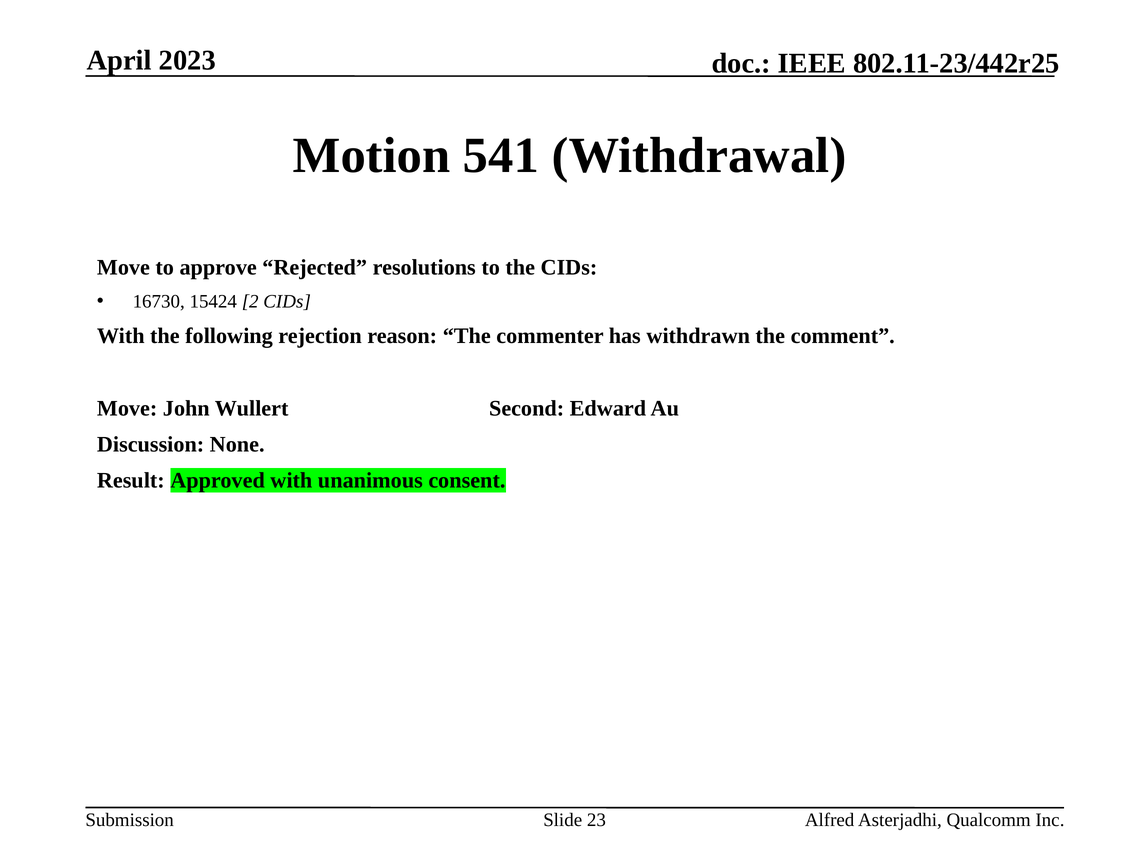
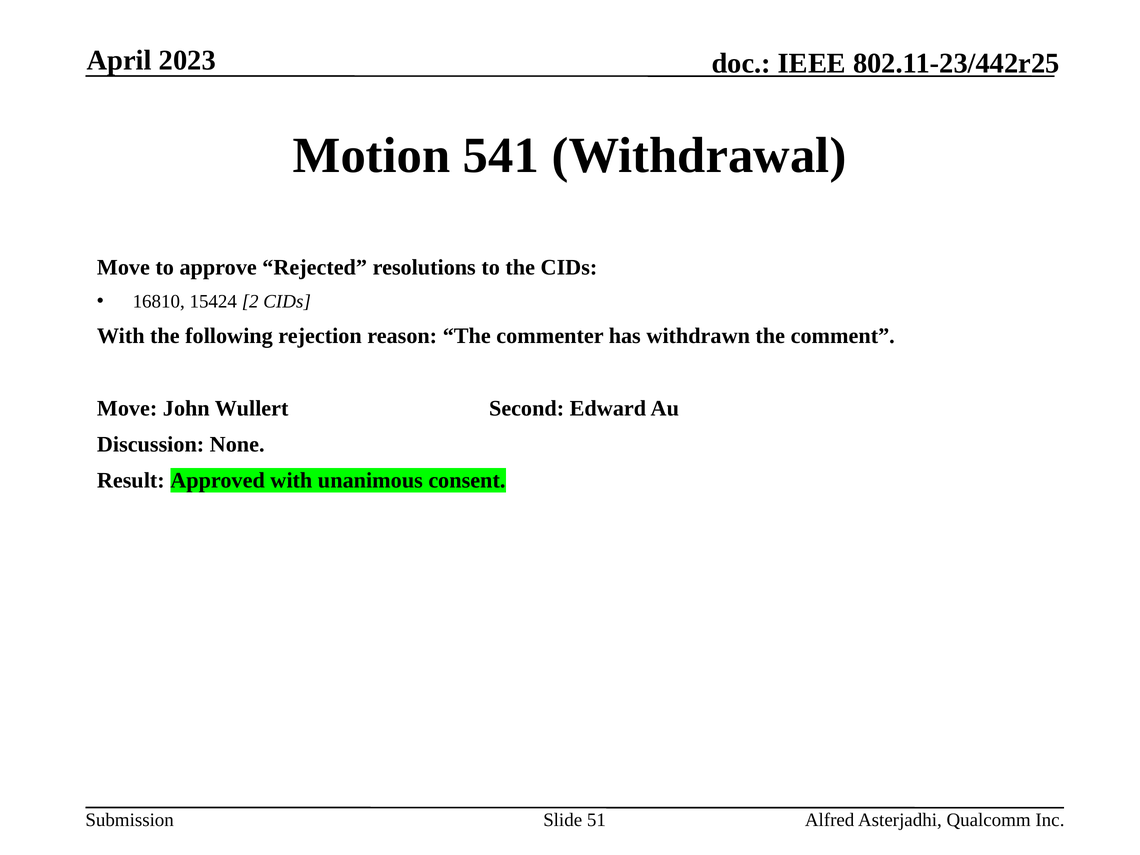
16730: 16730 -> 16810 (159, 302)
23: 23 -> 51 (596, 820)
